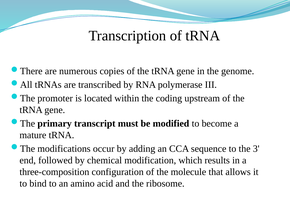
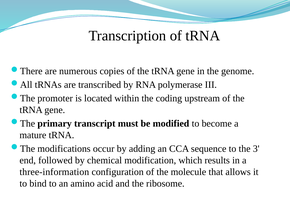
three-composition: three-composition -> three-information (54, 172)
